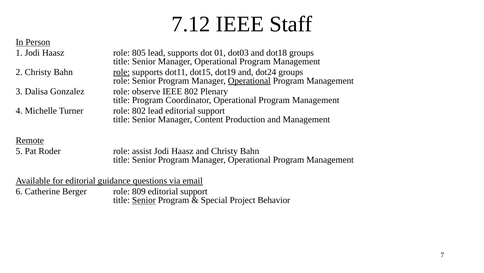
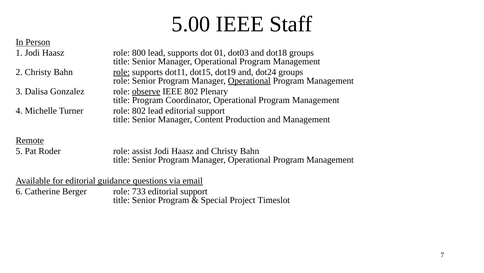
7.12: 7.12 -> 5.00 (191, 24)
805: 805 -> 800 (139, 53)
observe underline: none -> present (146, 91)
809: 809 -> 733 (139, 191)
Senior underline: present -> none (144, 200)
Behavior: Behavior -> Timeslot (274, 200)
